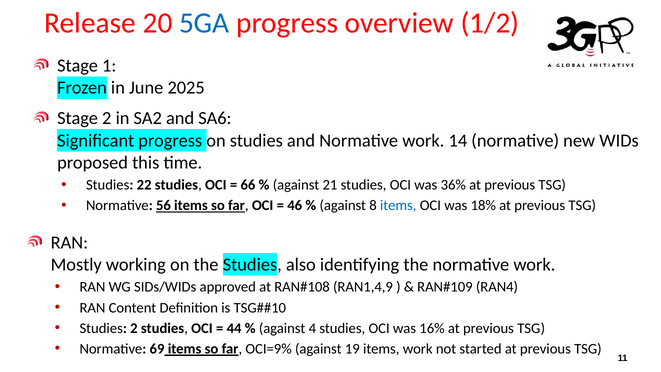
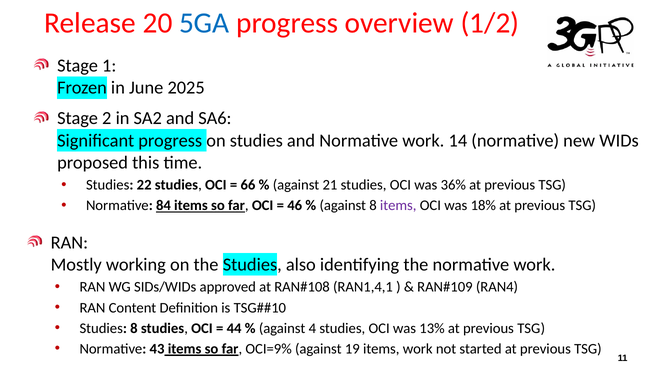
56: 56 -> 84 (163, 206)
items colour: blue -> purple (398, 206)
RAN1,4,9: RAN1,4,9 -> RAN1,4,1 (363, 287)
Studies 2: 2 -> 8 (134, 328)
16%: 16% -> 13% (432, 328)
69: 69 -> 43 (157, 349)
